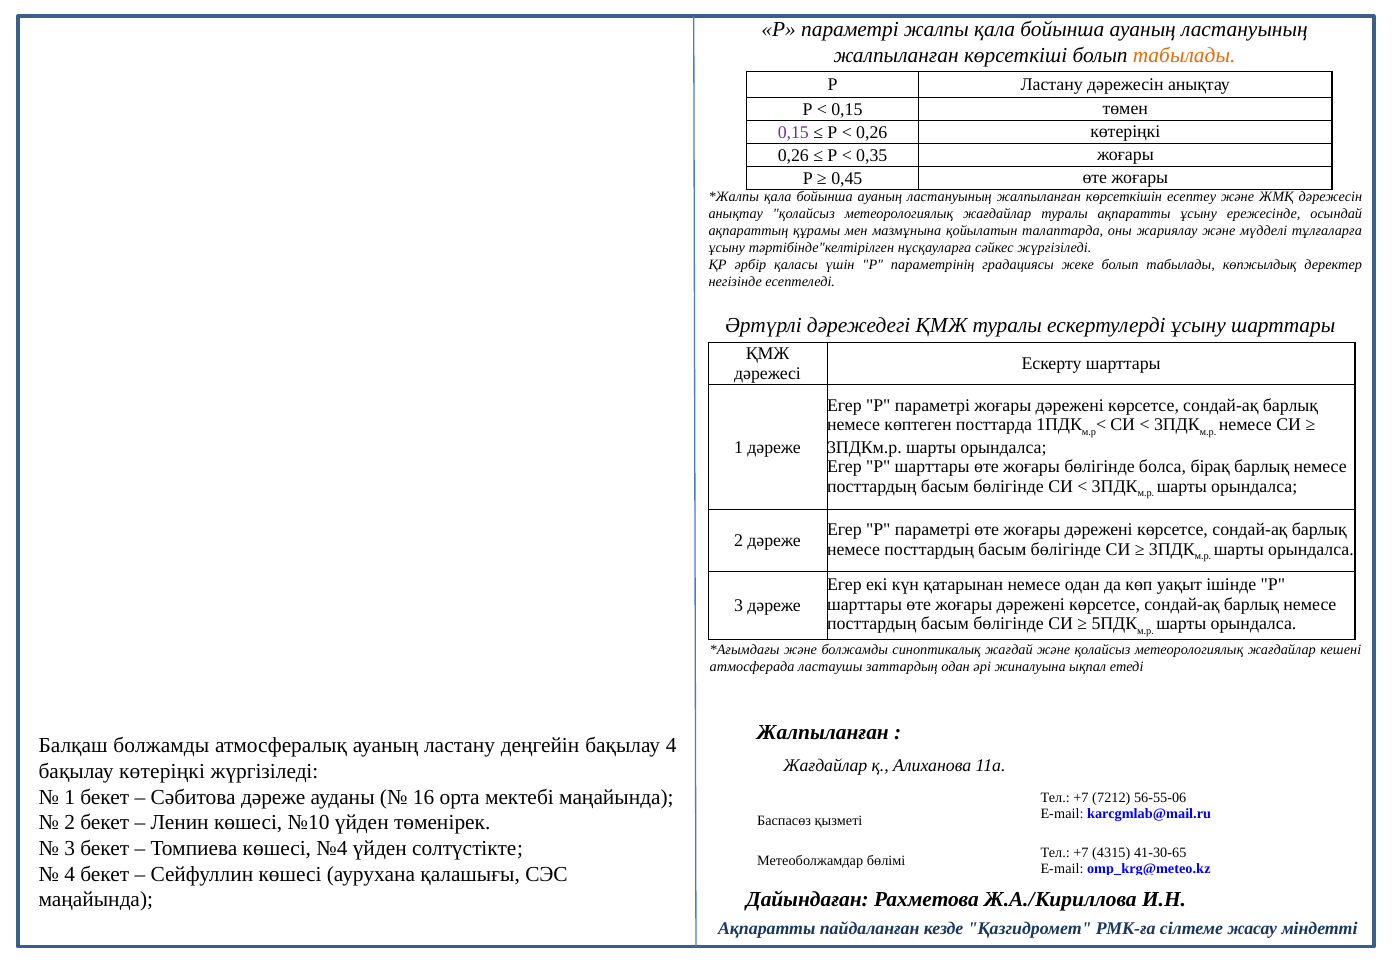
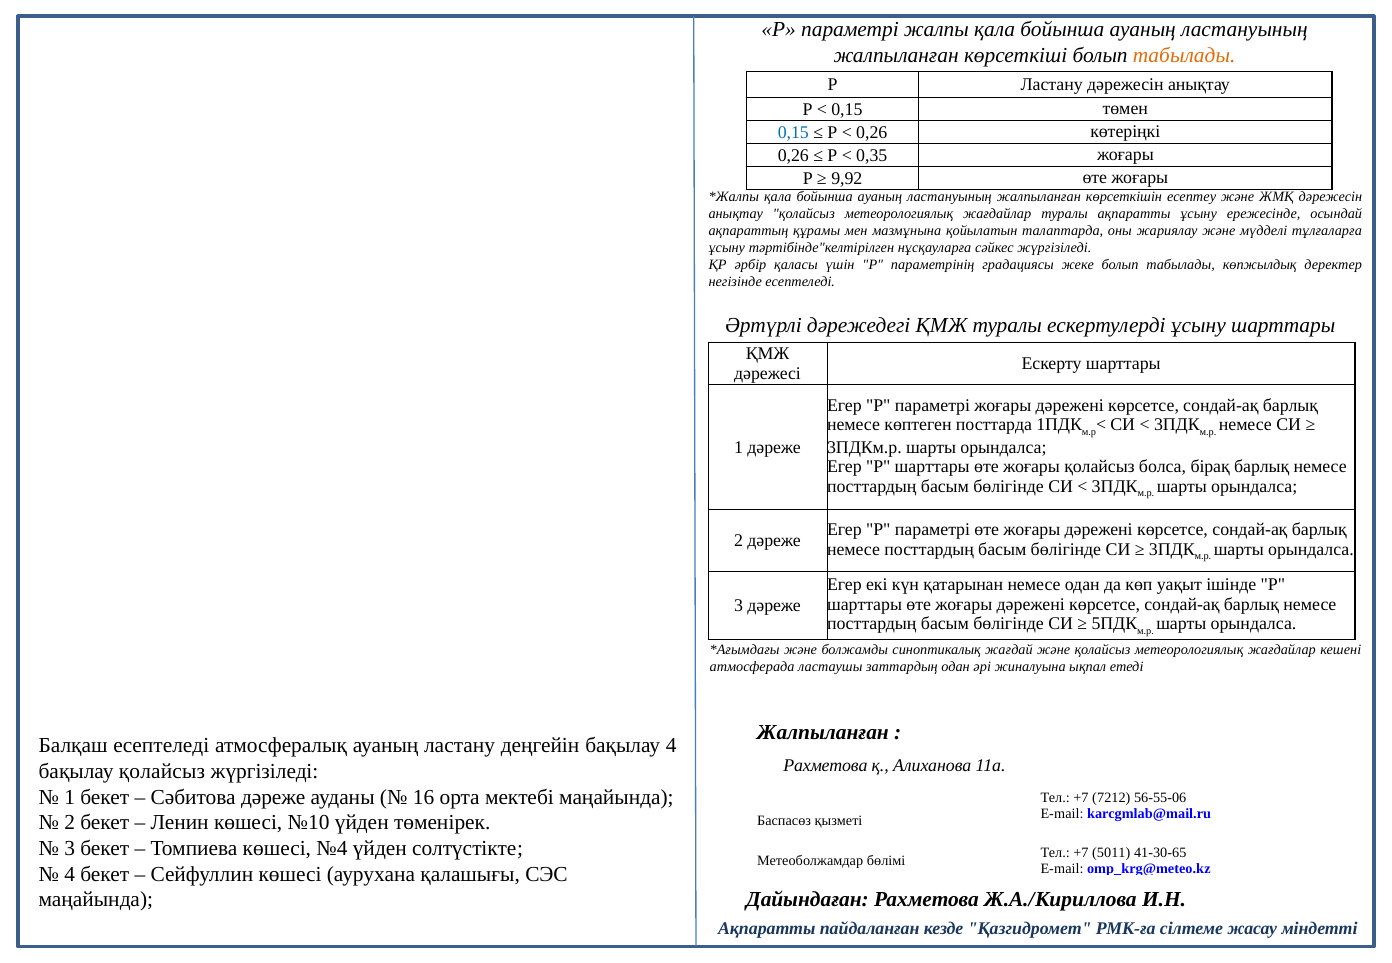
0,15 colour: purple -> blue (793, 133)
0,45: 0,45 -> 9,92 (847, 179)
жоғары бөлігінде: бөлігінде -> қолайсыз (1100, 467)
Балқаш болжамды: болжамды -> есептеледі (161, 746)
Жағдайлар: Жағдайлар -> Рахметова (825, 766)
бақылау көтеріңкі: көтеріңкі -> қолайсыз (162, 772)
4315: 4315 -> 5011 (1111, 854)
